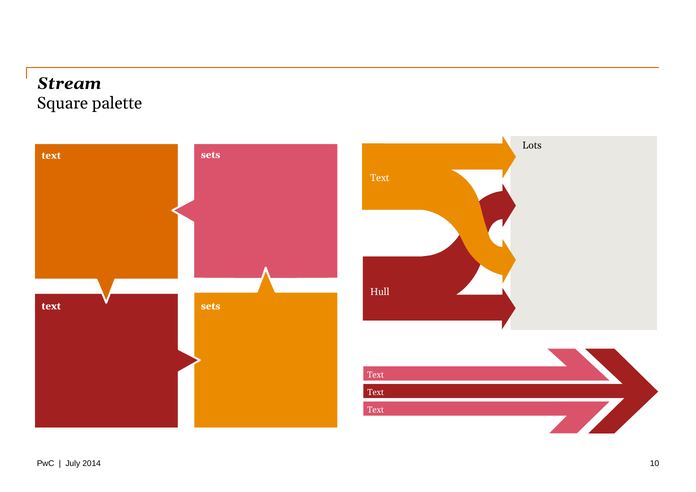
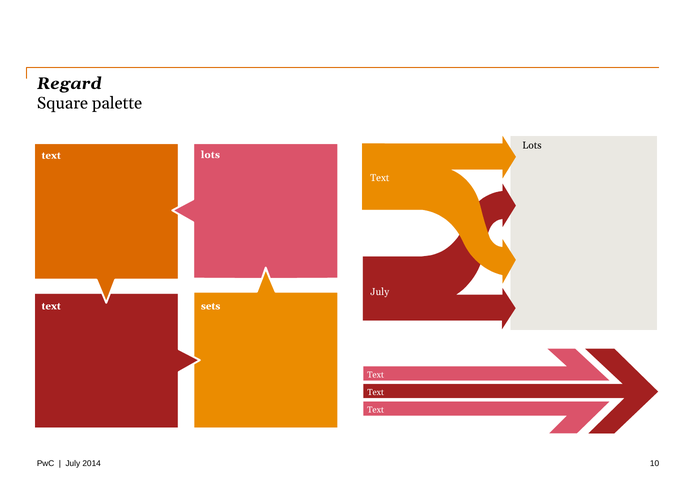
Stream: Stream -> Regard (69, 83)
sets: sets -> lots (210, 155)
Hull: Hull -> July (380, 292)
